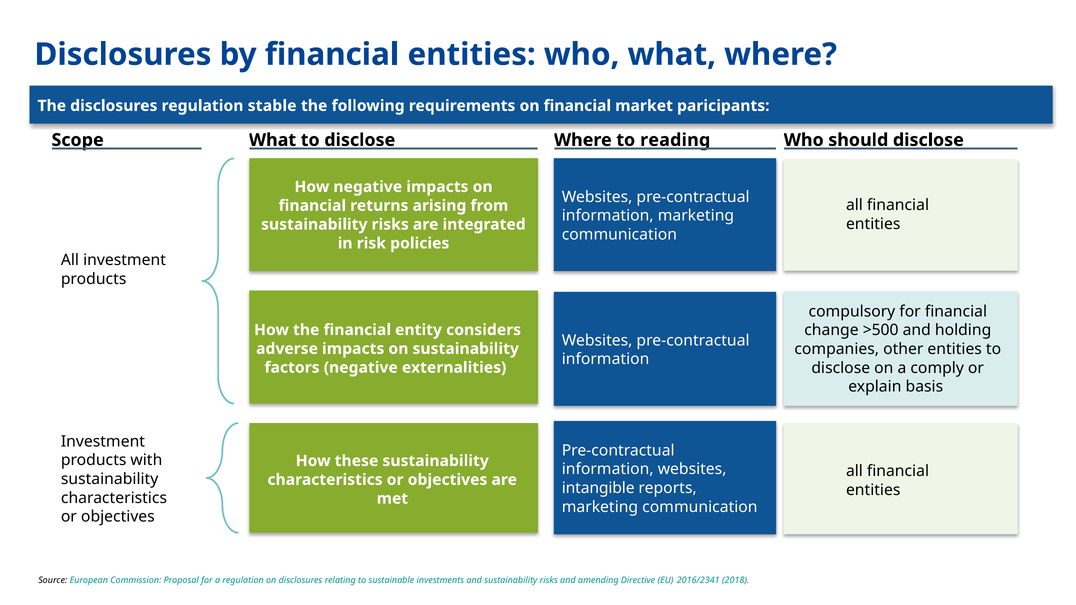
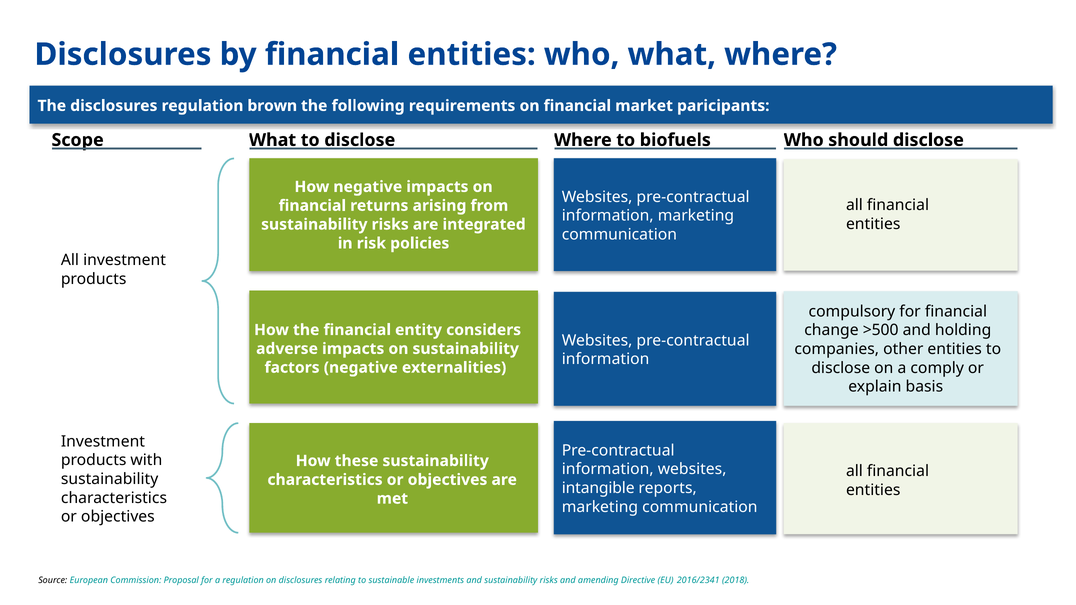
stable: stable -> brown (272, 106)
reading: reading -> biofuels (675, 140)
